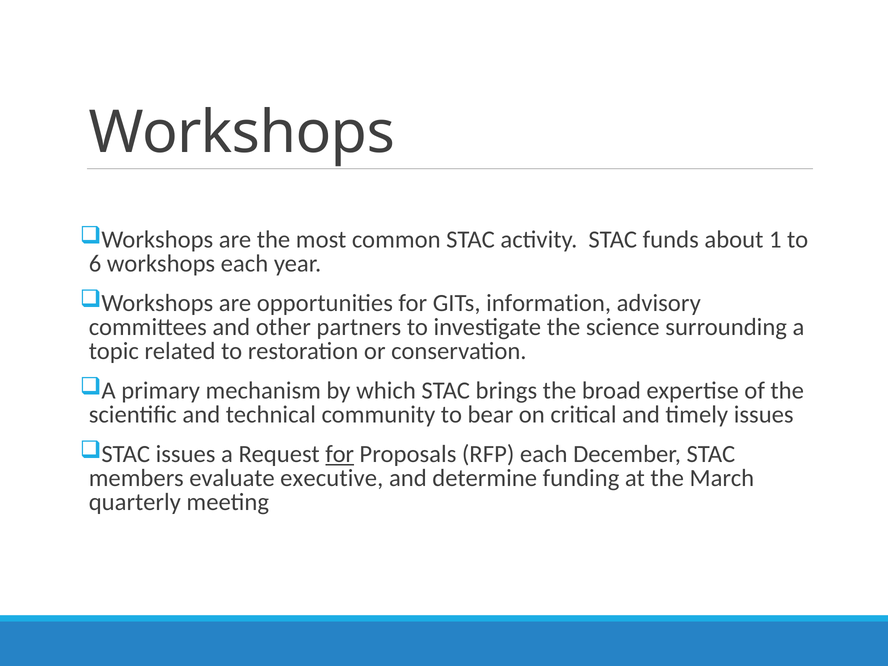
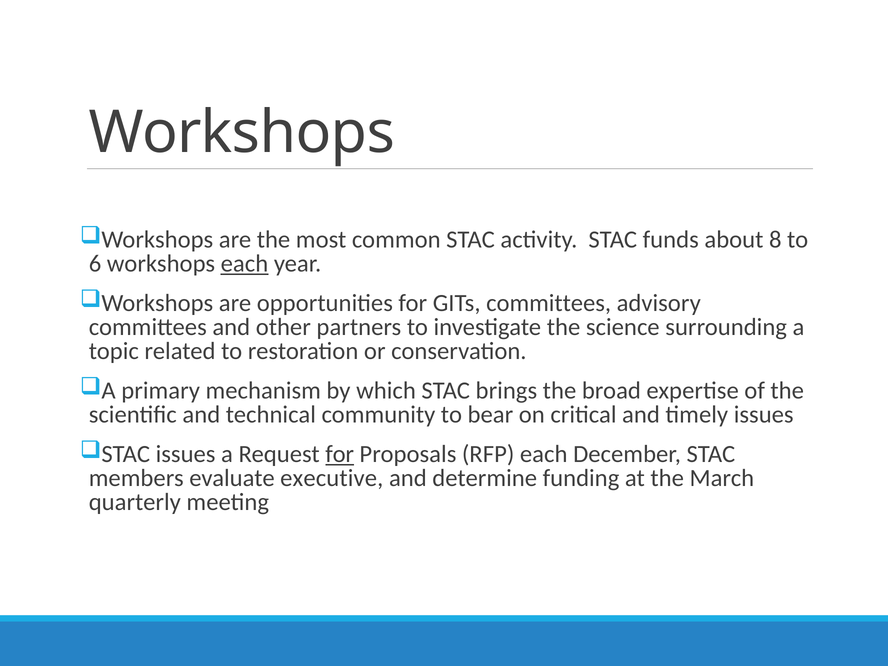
1: 1 -> 8 (775, 240)
each underline: none -> present (244, 264)
GITs information: information -> committees (549, 303)
